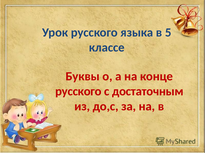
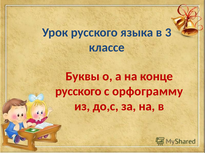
5: 5 -> 3 (168, 33)
достаточным: достаточным -> орфограмму (148, 92)
